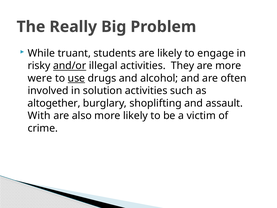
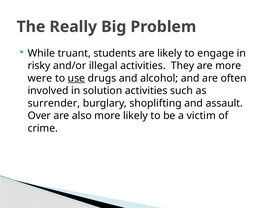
and/or underline: present -> none (70, 66)
altogether: altogether -> surrender (54, 103)
With: With -> Over (39, 116)
